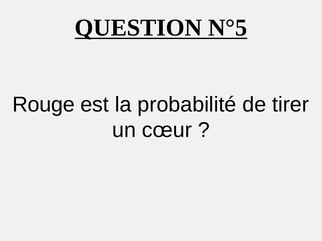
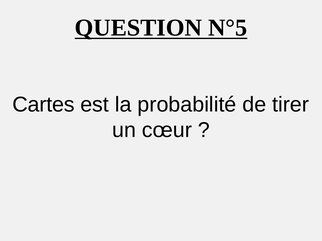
Rouge: Rouge -> Cartes (44, 105)
